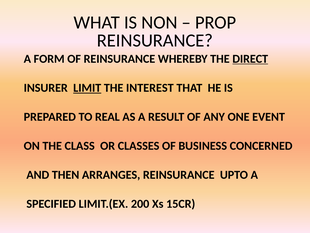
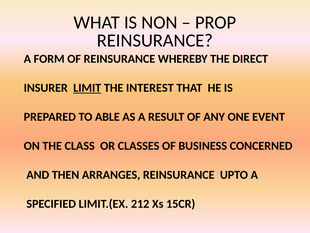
DIRECT underline: present -> none (250, 59)
REAL: REAL -> ABLE (107, 117)
200: 200 -> 212 (140, 203)
